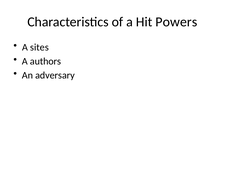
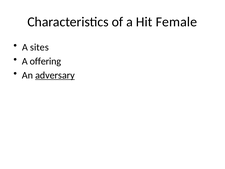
Powers: Powers -> Female (176, 22)
authors: authors -> offering (45, 61)
adversary underline: none -> present (55, 75)
